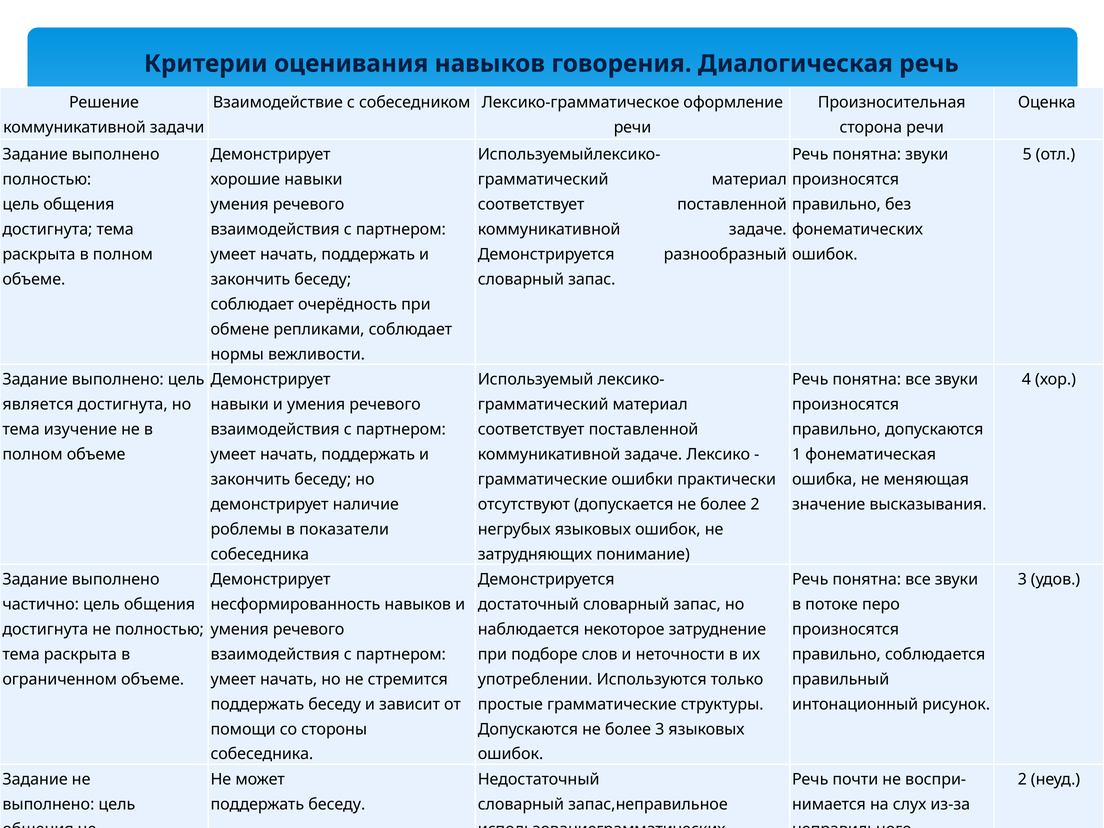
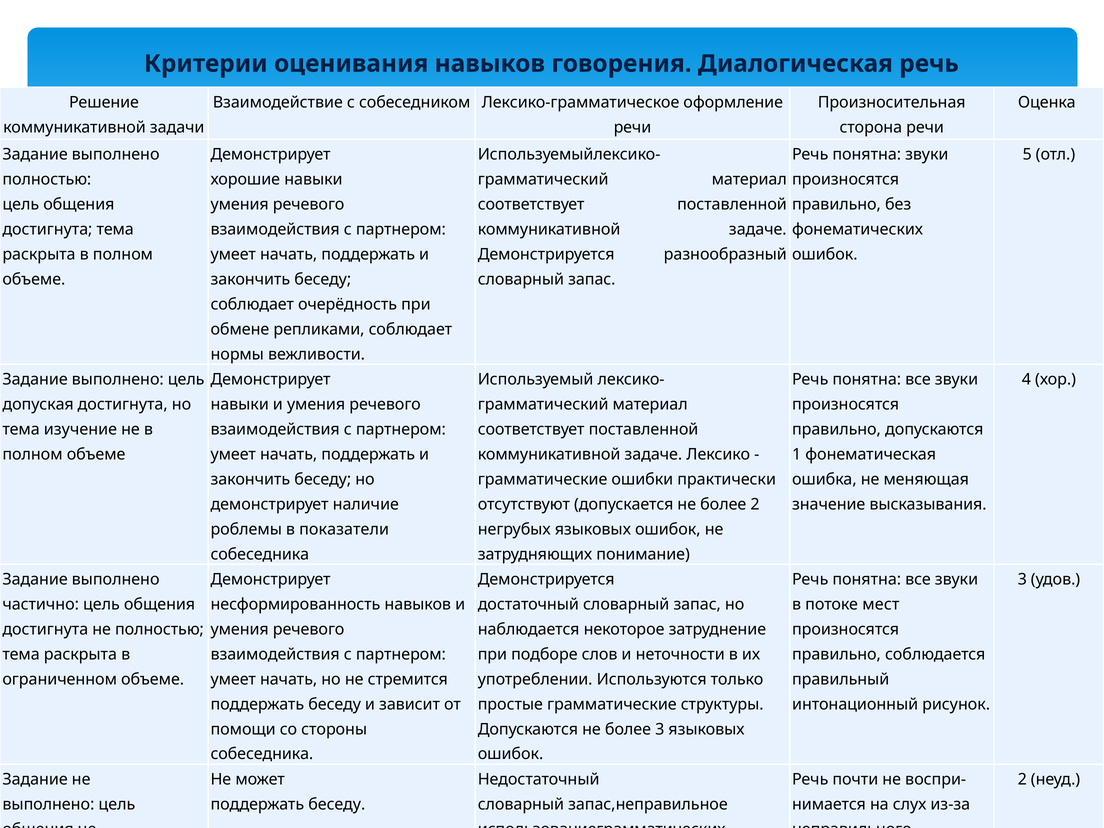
является: является -> допуская (38, 404)
перо: перо -> мест (881, 604)
